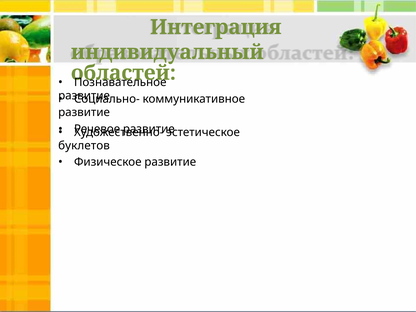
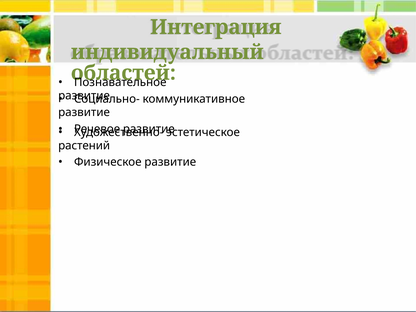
буклетов: буклетов -> растений (84, 146)
